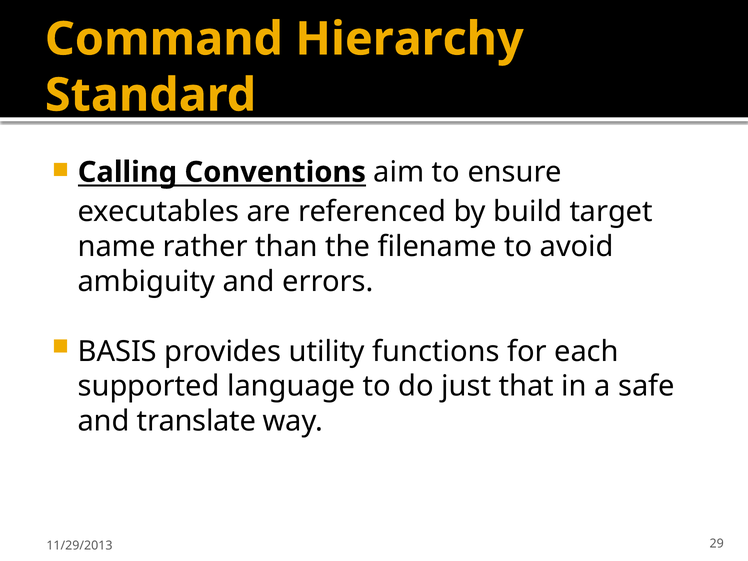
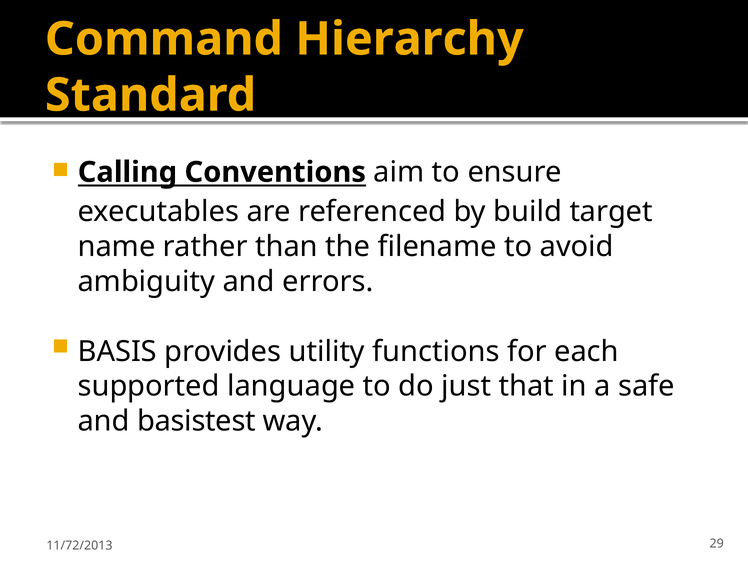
translate: translate -> basistest (196, 421)
11/29/2013: 11/29/2013 -> 11/72/2013 (79, 546)
